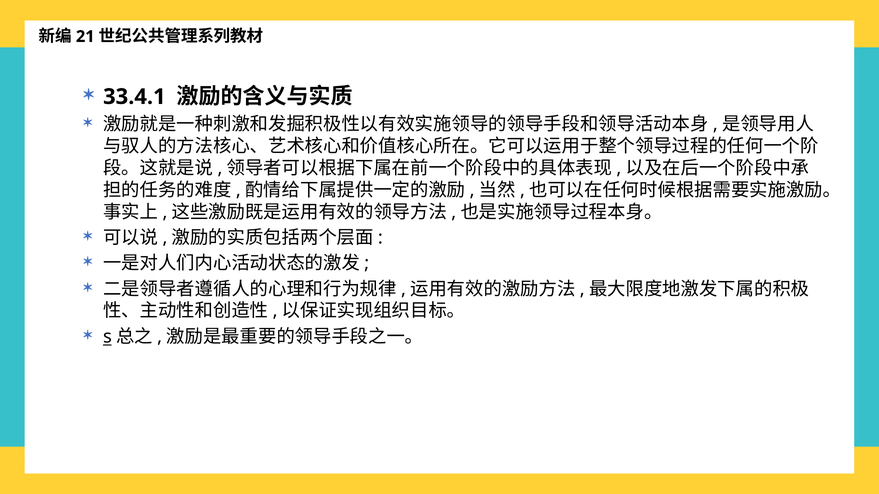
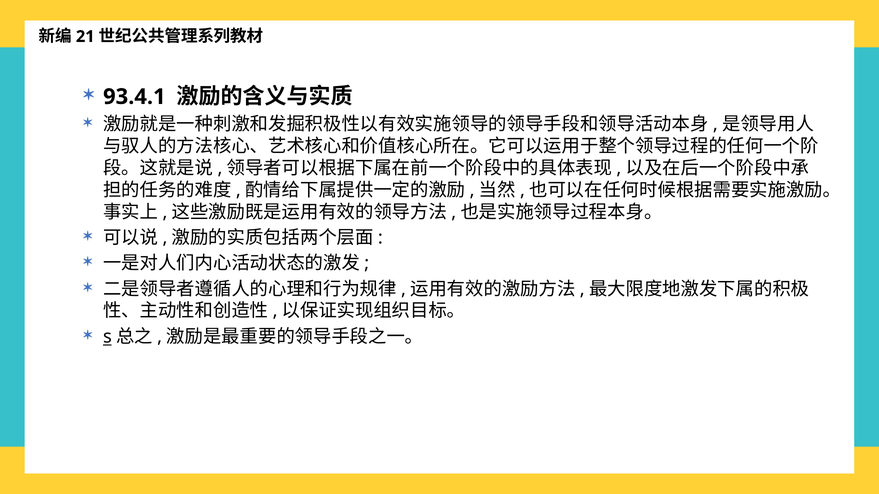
33.4.1: 33.4.1 -> 93.4.1 (134, 97)
